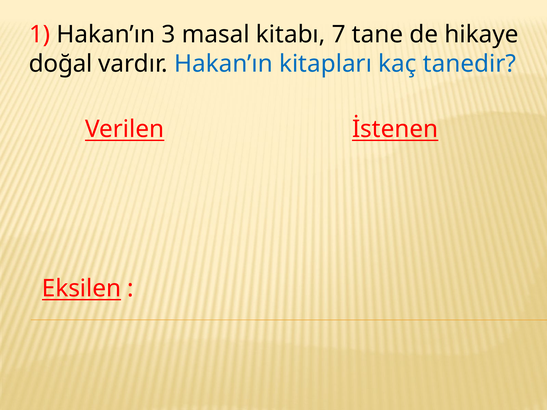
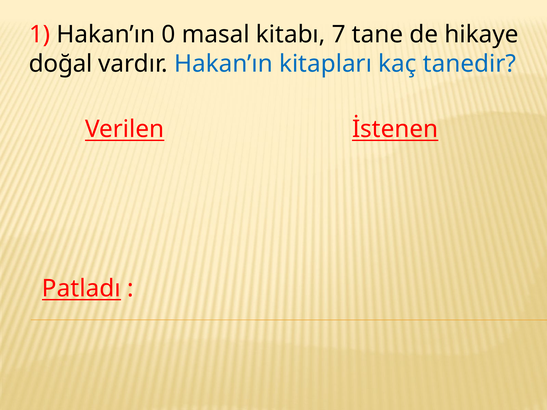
3: 3 -> 0 (168, 35)
Eksilen: Eksilen -> Patladı (81, 289)
